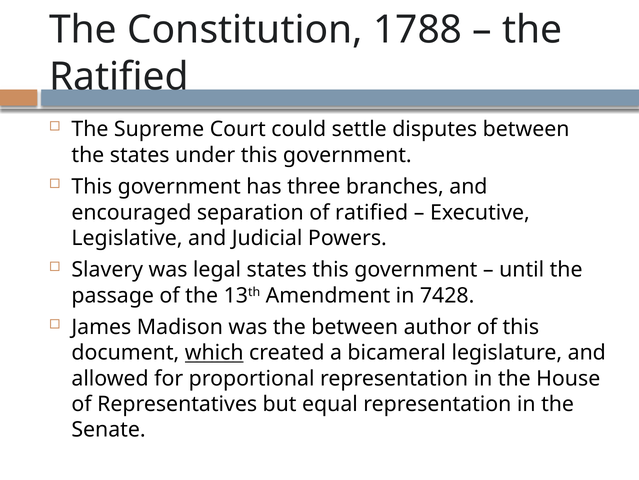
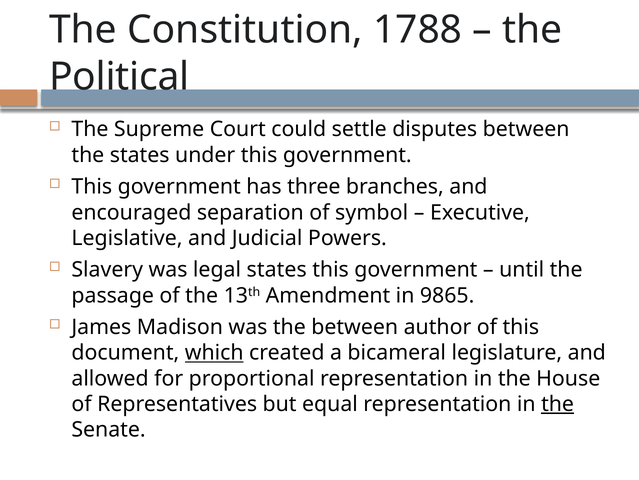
Ratified: Ratified -> Political (119, 77)
of ratified: ratified -> symbol (372, 212)
7428: 7428 -> 9865 (447, 295)
the underline: none -> present (558, 403)
